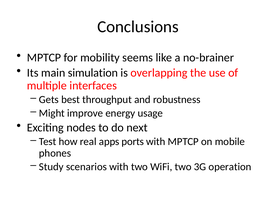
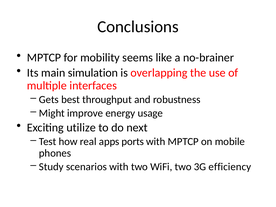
nodes: nodes -> utilize (81, 128)
operation: operation -> efficiency (230, 167)
